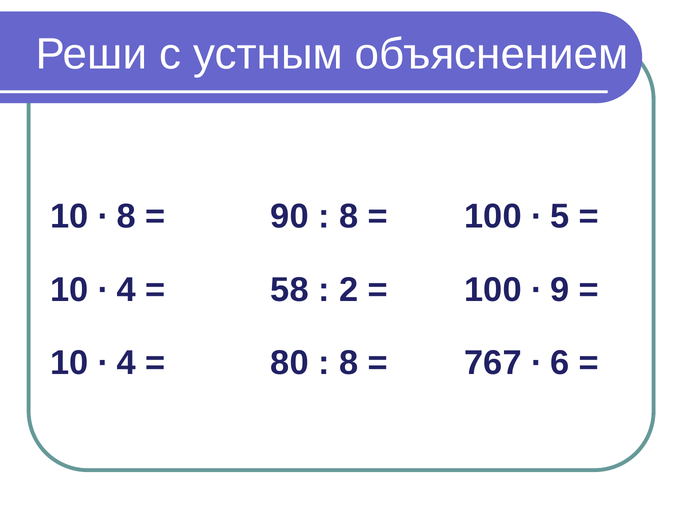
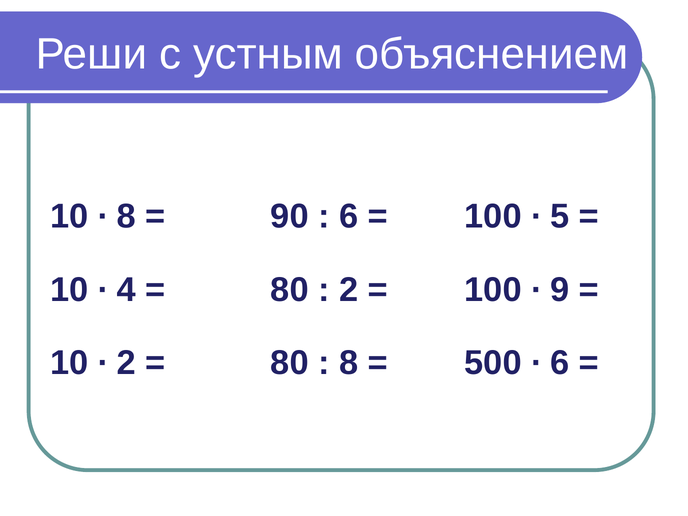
8: 8 -> 6 (349, 216)
58: 58 -> 80 (290, 290)
4: 4 -> 2 (126, 363)
767: 767 -> 500 (493, 363)
